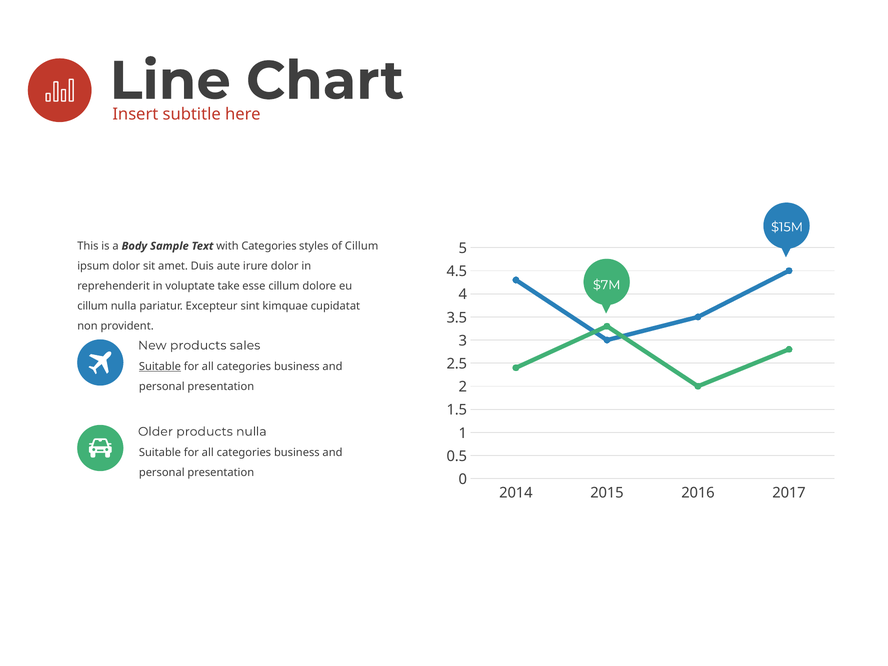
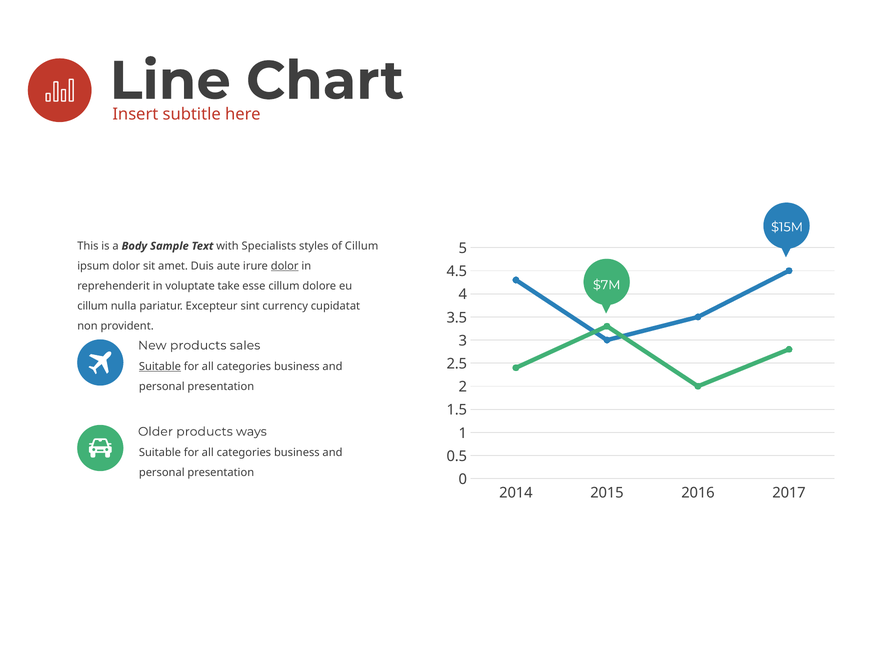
with Categories: Categories -> Specialists (269, 246)
dolor underline: none -> present (285, 266)
kimquae: kimquae -> currency (285, 306)
products nulla: nulla -> ways (251, 432)
